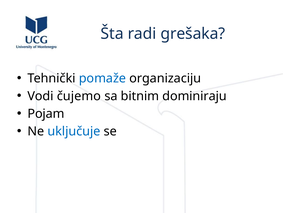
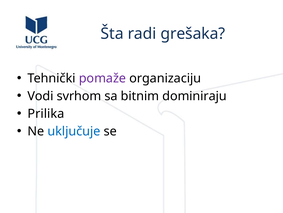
pomaže colour: blue -> purple (102, 78)
čujemo: čujemo -> svrhom (79, 96)
Pojam: Pojam -> Prilika (46, 113)
